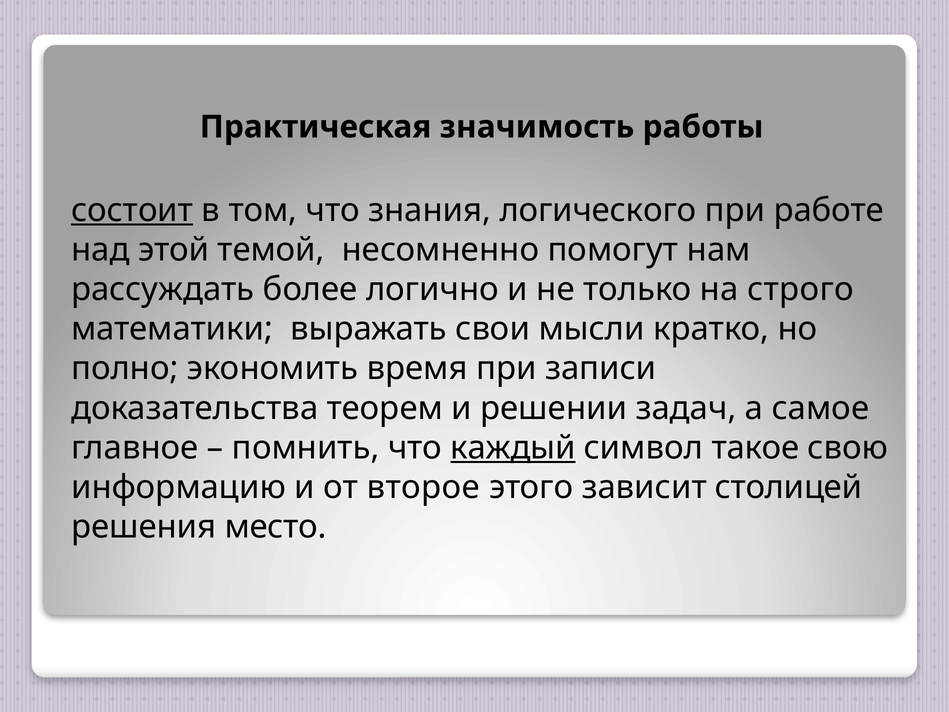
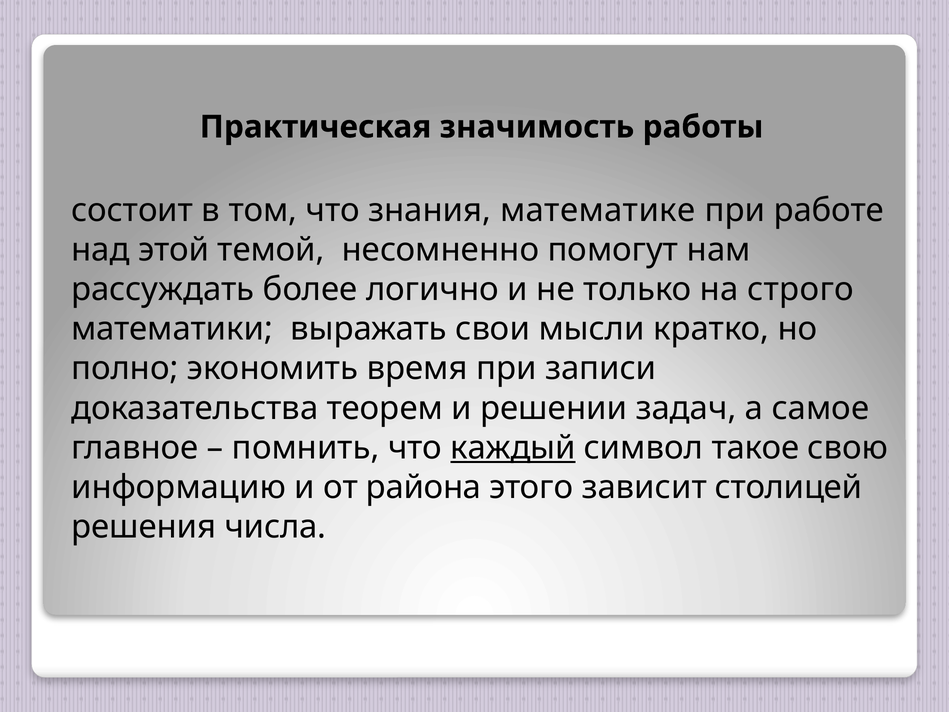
состоит underline: present -> none (132, 210)
логического: логического -> математике (598, 210)
второе: второе -> района (424, 487)
место: место -> числа (275, 527)
